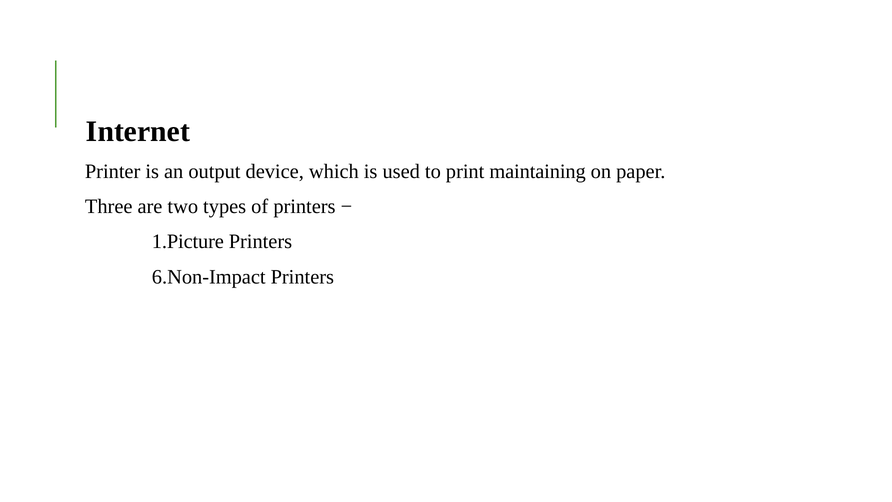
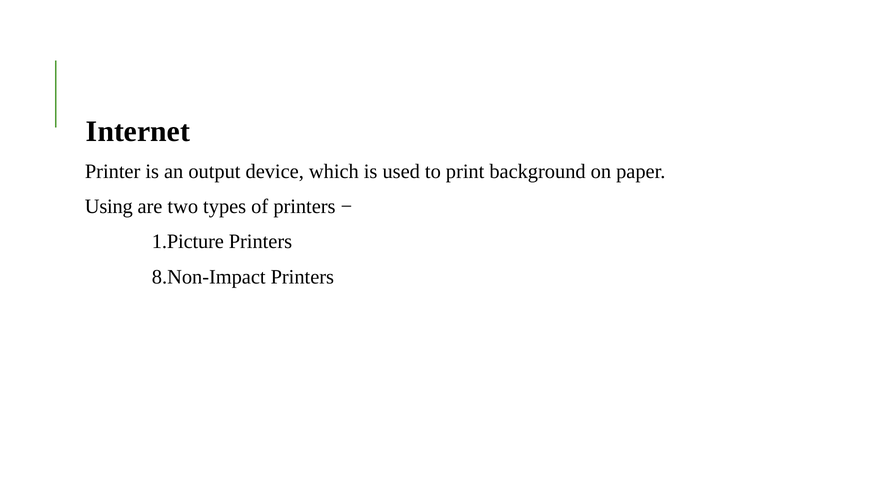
maintaining: maintaining -> background (538, 172)
Three: Three -> Using (109, 207)
6.Non-Impact: 6.Non-Impact -> 8.Non-Impact (209, 277)
